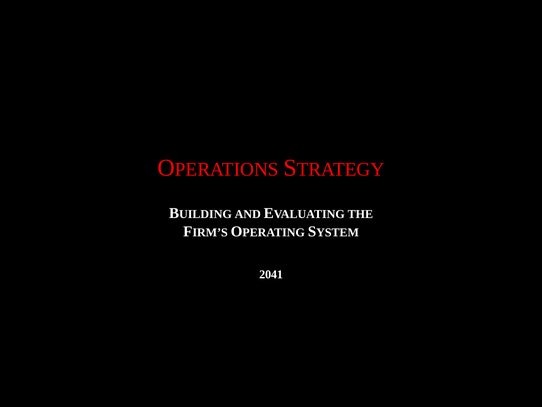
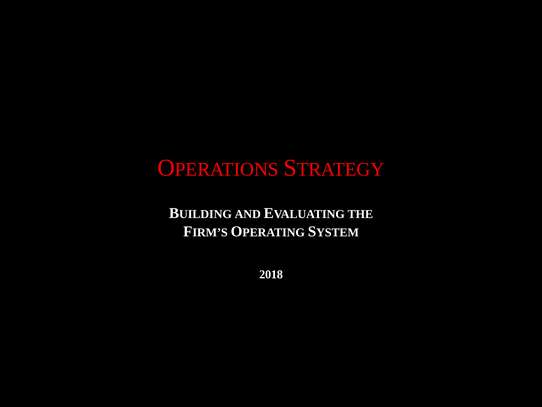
2041: 2041 -> 2018 (271, 274)
